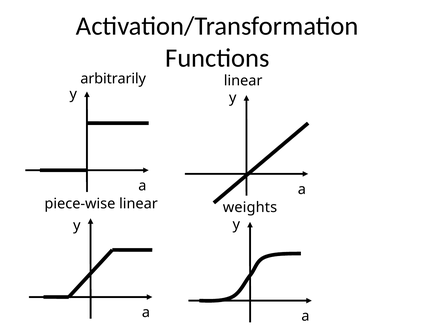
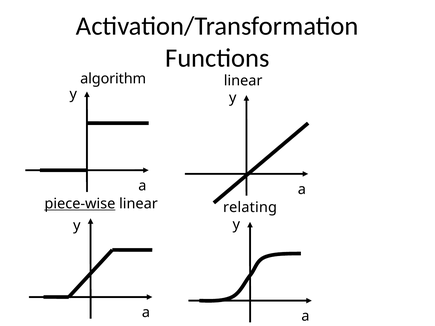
arbitrarily: arbitrarily -> algorithm (113, 79)
piece-wise underline: none -> present (80, 204)
weights: weights -> relating (250, 208)
